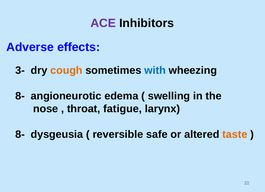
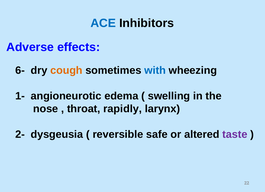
ACE colour: purple -> blue (103, 23)
3-: 3- -> 6- (20, 71)
8-: 8- -> 1- (20, 96)
fatigue: fatigue -> rapidly (123, 109)
8-: 8- -> 2- (20, 135)
taste colour: orange -> purple (235, 135)
